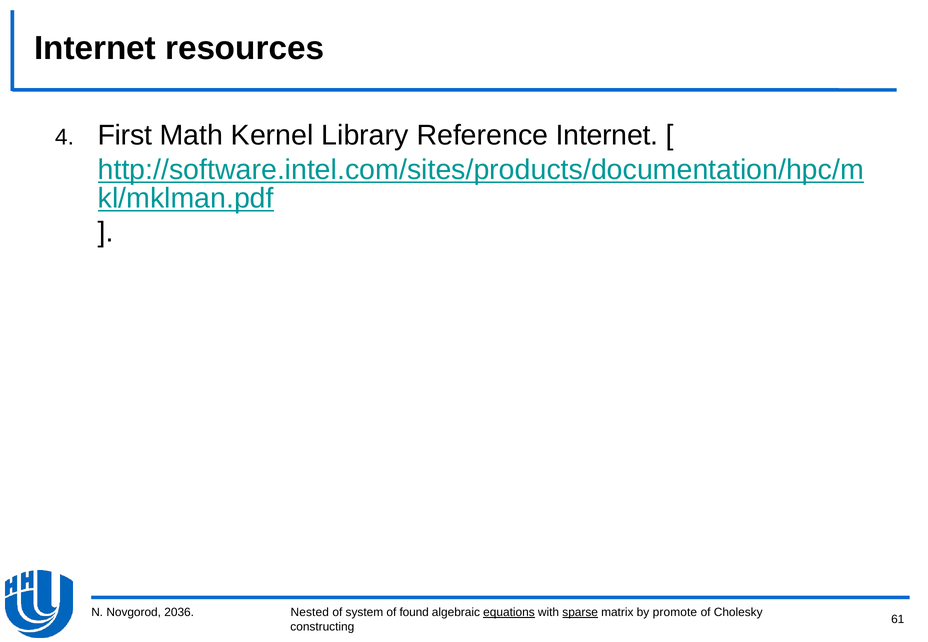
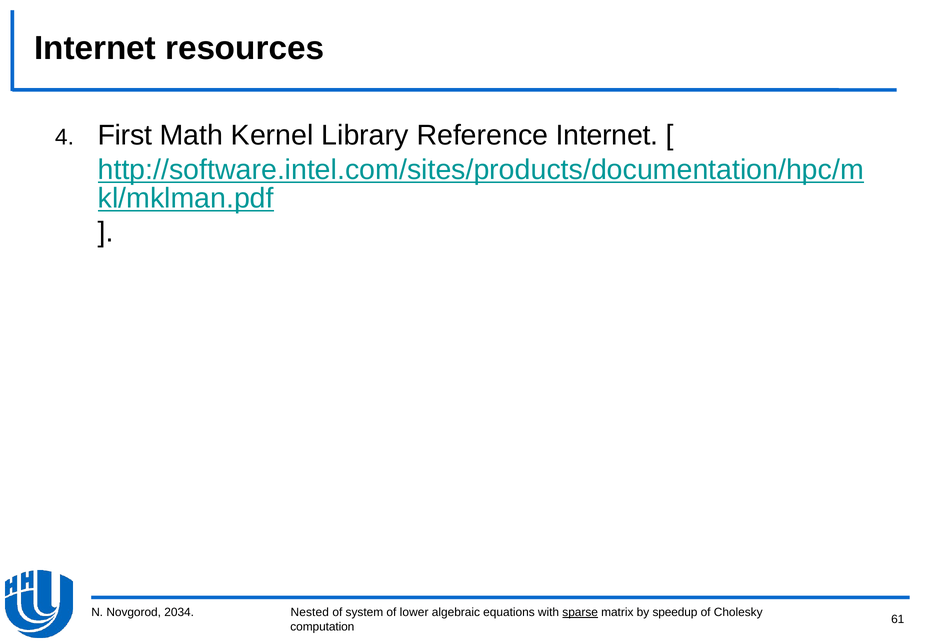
2036: 2036 -> 2034 (179, 613)
found: found -> lower (414, 613)
equations underline: present -> none (509, 613)
promote: promote -> speedup (675, 613)
constructing: constructing -> computation (322, 627)
